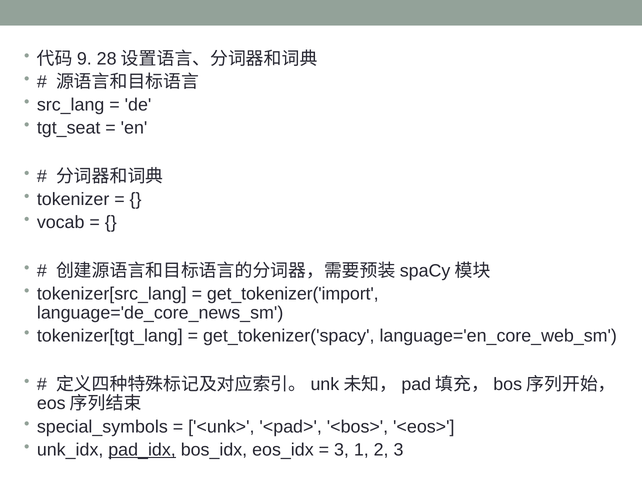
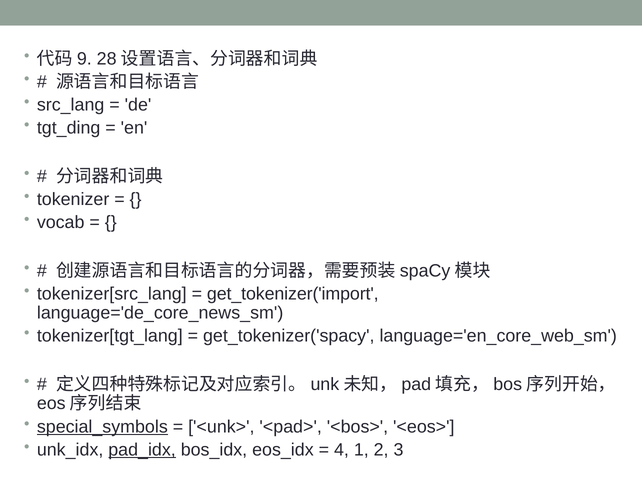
tgt_seat: tgt_seat -> tgt_ding (69, 128)
special_symbols underline: none -> present (102, 427)
3: 3 -> 4 (341, 450)
